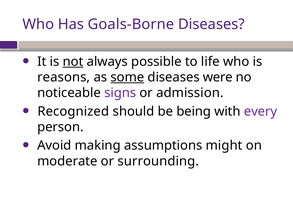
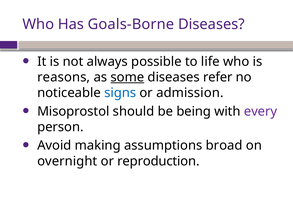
not underline: present -> none (73, 61)
were: were -> refer (218, 77)
signs colour: purple -> blue (120, 93)
Recognized: Recognized -> Misoprostol (73, 111)
might: might -> broad (224, 145)
moderate: moderate -> overnight (67, 161)
surrounding: surrounding -> reproduction (158, 161)
